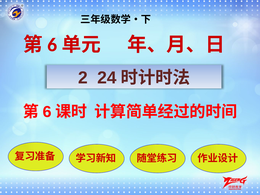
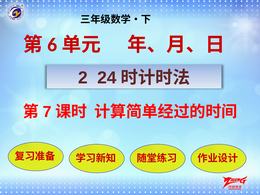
6: 6 -> 7 (47, 112)
